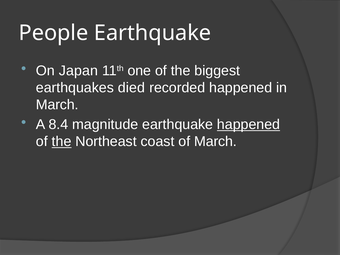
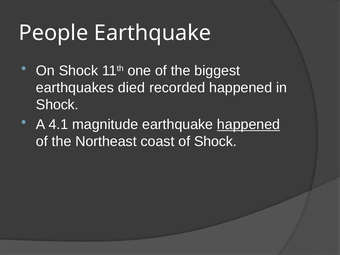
On Japan: Japan -> Shock (78, 71)
March: March -> Shock (57, 105)
8.4: 8.4 -> 4.1 (58, 124)
the underline: present -> none (62, 141)
of March: March -> Shock (215, 141)
